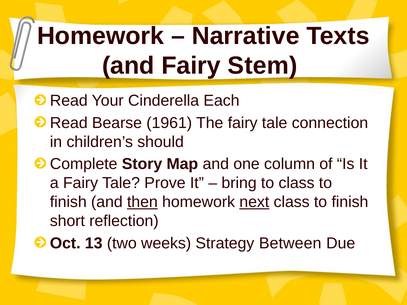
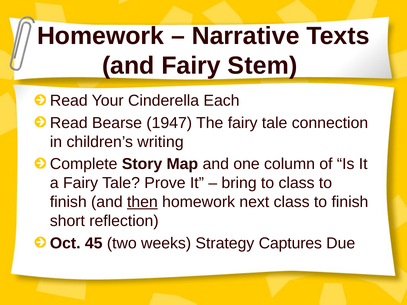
1961: 1961 -> 1947 (169, 123)
should: should -> writing (160, 142)
next underline: present -> none (254, 202)
13: 13 -> 45 (94, 243)
Between: Between -> Captures (290, 243)
